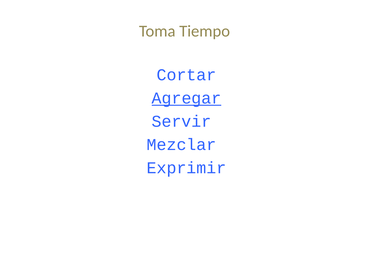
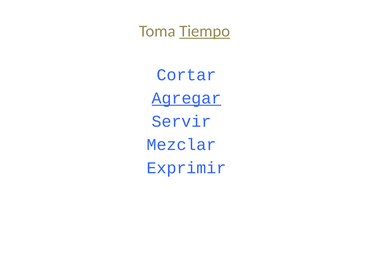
Tiempo underline: none -> present (205, 31)
